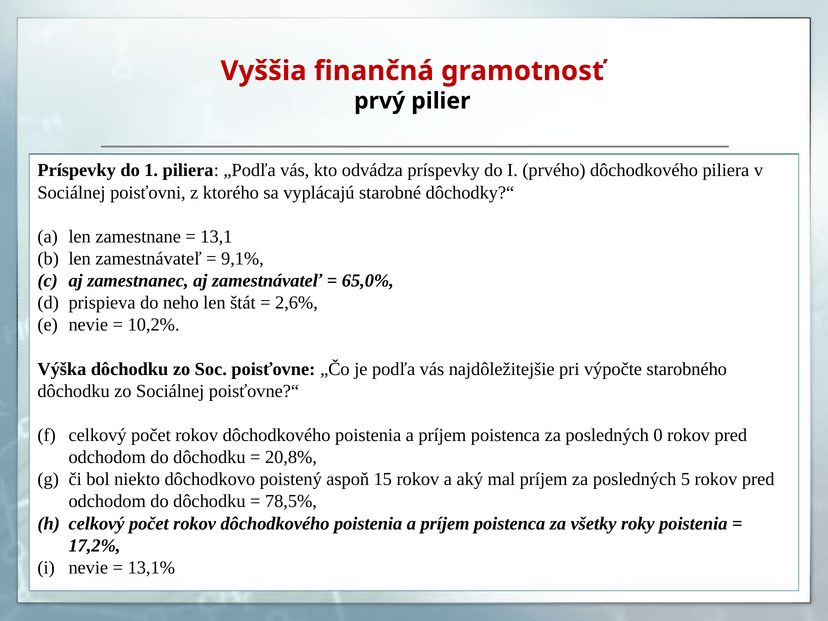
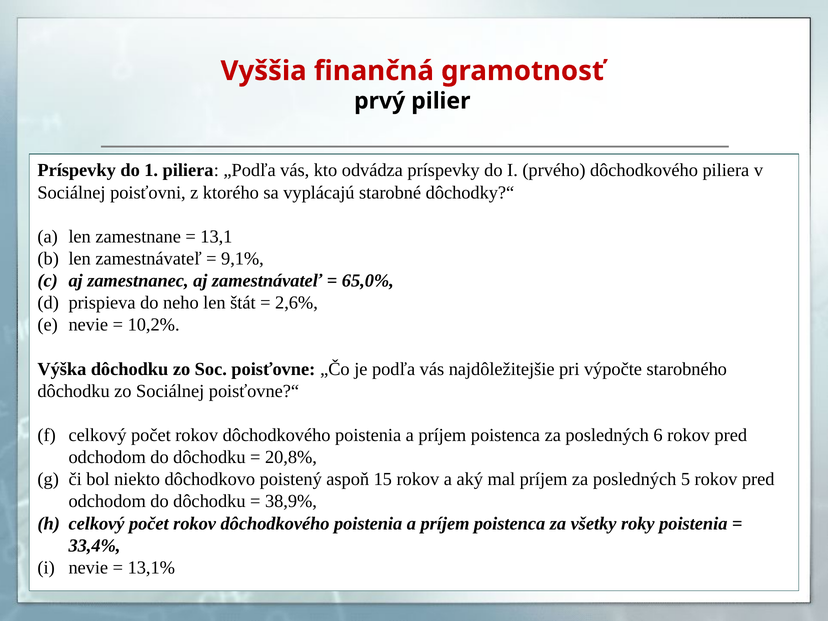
0: 0 -> 6 (658, 435)
78,5%: 78,5% -> 38,9% (291, 501)
17,2%: 17,2% -> 33,4% (94, 546)
